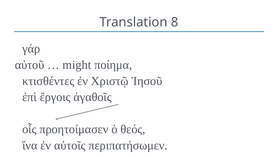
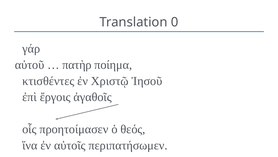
8: 8 -> 0 (175, 22)
might: might -> πατὴρ (77, 65)
